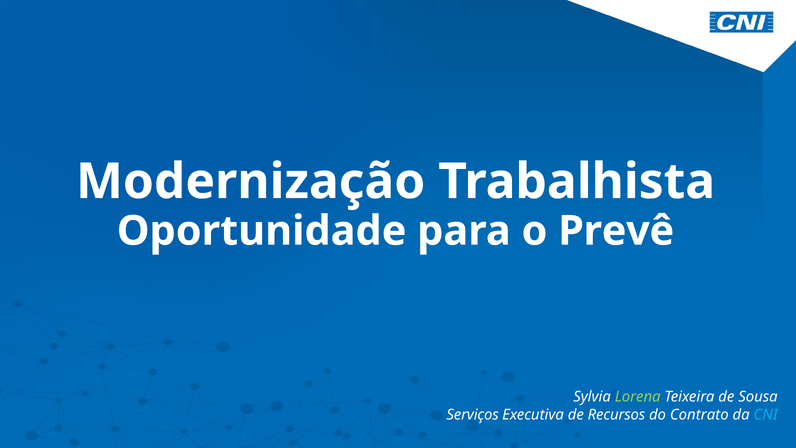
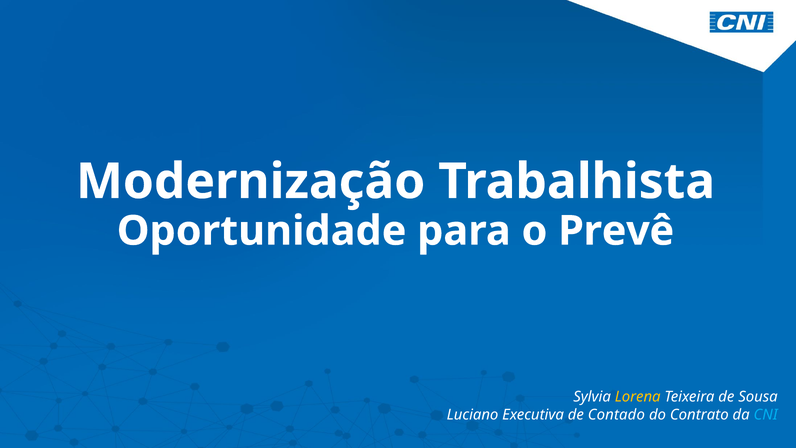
Lorena colour: light green -> yellow (638, 397)
Serviços: Serviços -> Luciano (473, 414)
Recursos: Recursos -> Contado (616, 414)
